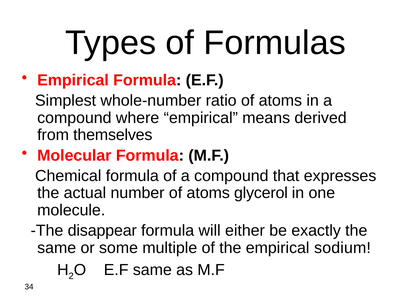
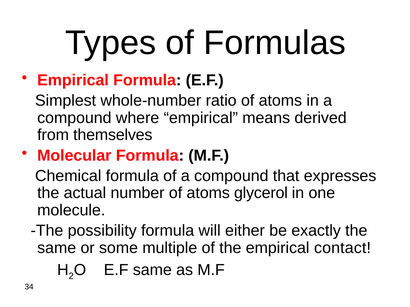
disappear: disappear -> possibility (102, 231)
sodium: sodium -> contact (343, 248)
